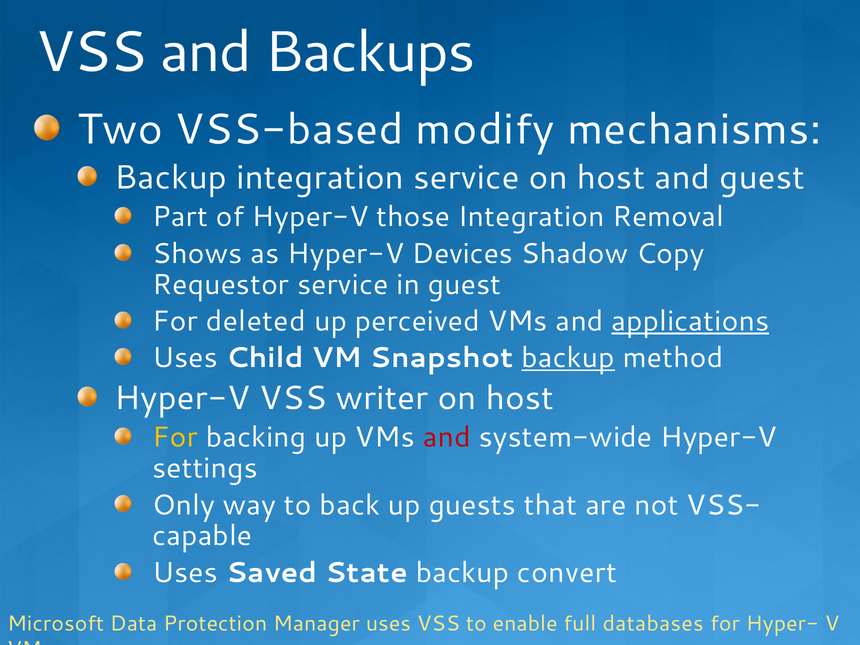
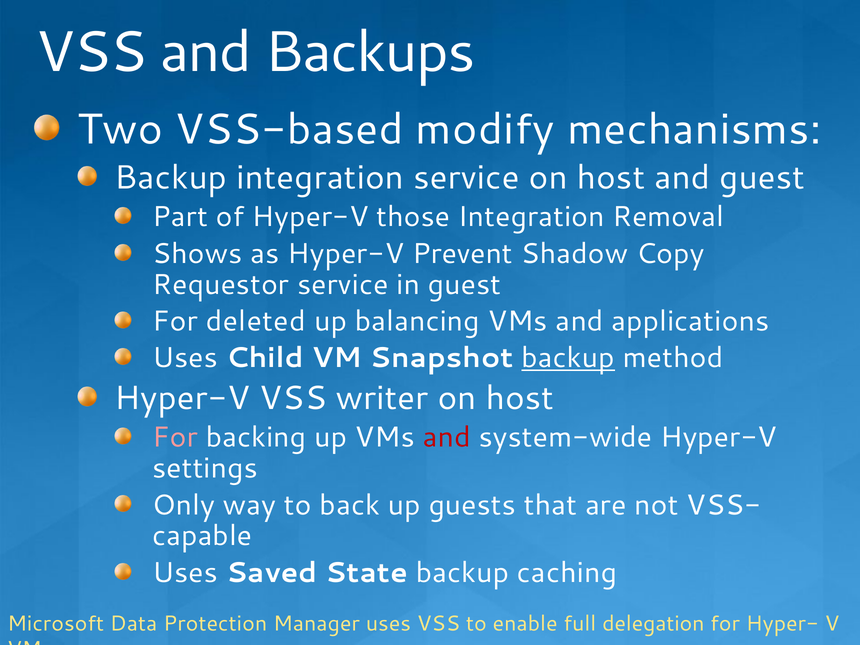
Devices: Devices -> Prevent (462, 254)
perceived: perceived -> balancing (417, 321)
applications underline: present -> none (690, 321)
For colour: yellow -> pink (175, 437)
convert: convert -> caching (567, 573)
databases: databases -> delegation (653, 624)
